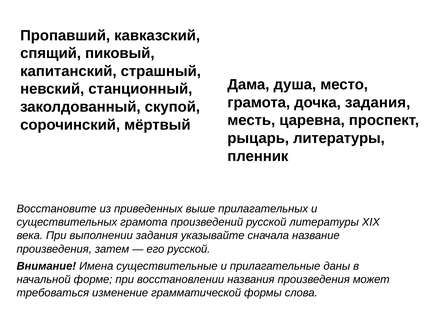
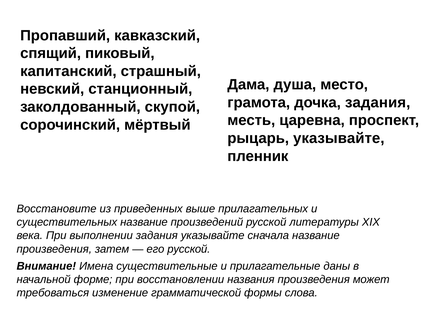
рыцарь литературы: литературы -> указывайте (339, 138)
существительных грамота: грамота -> название (144, 222)
